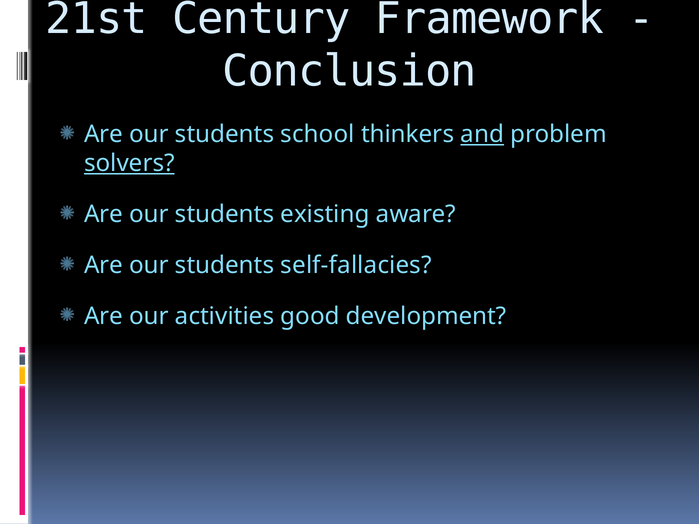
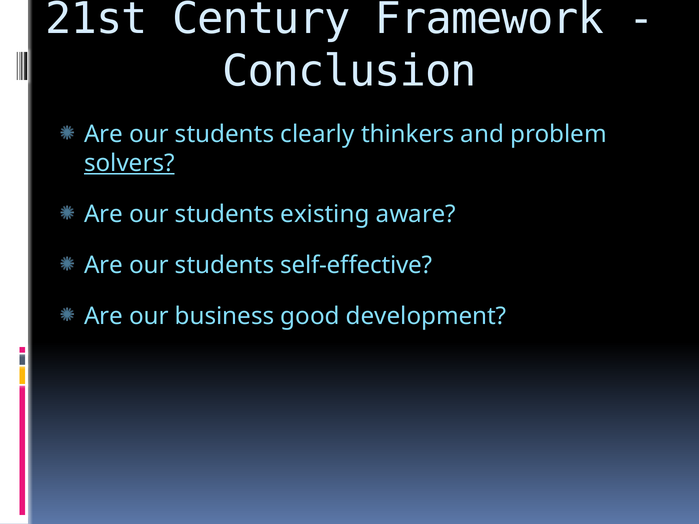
school: school -> clearly (318, 134)
and underline: present -> none (482, 134)
self-fallacies: self-fallacies -> self-effective (356, 265)
activities: activities -> business (225, 316)
